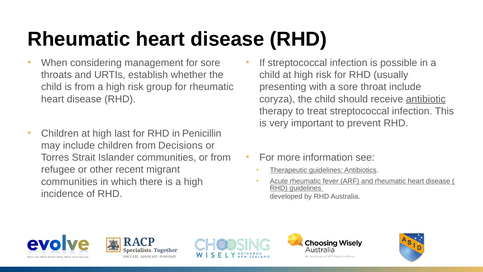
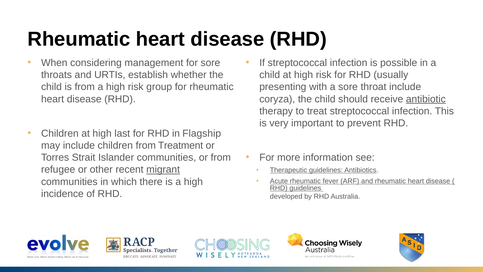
Penicillin: Penicillin -> Flagship (202, 133)
Decisions: Decisions -> Treatment (181, 145)
migrant underline: none -> present (163, 169)
